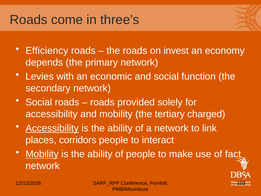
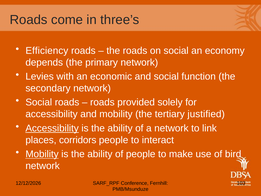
on invest: invest -> social (176, 51)
charged: charged -> justified (206, 114)
fact: fact -> bird (233, 154)
